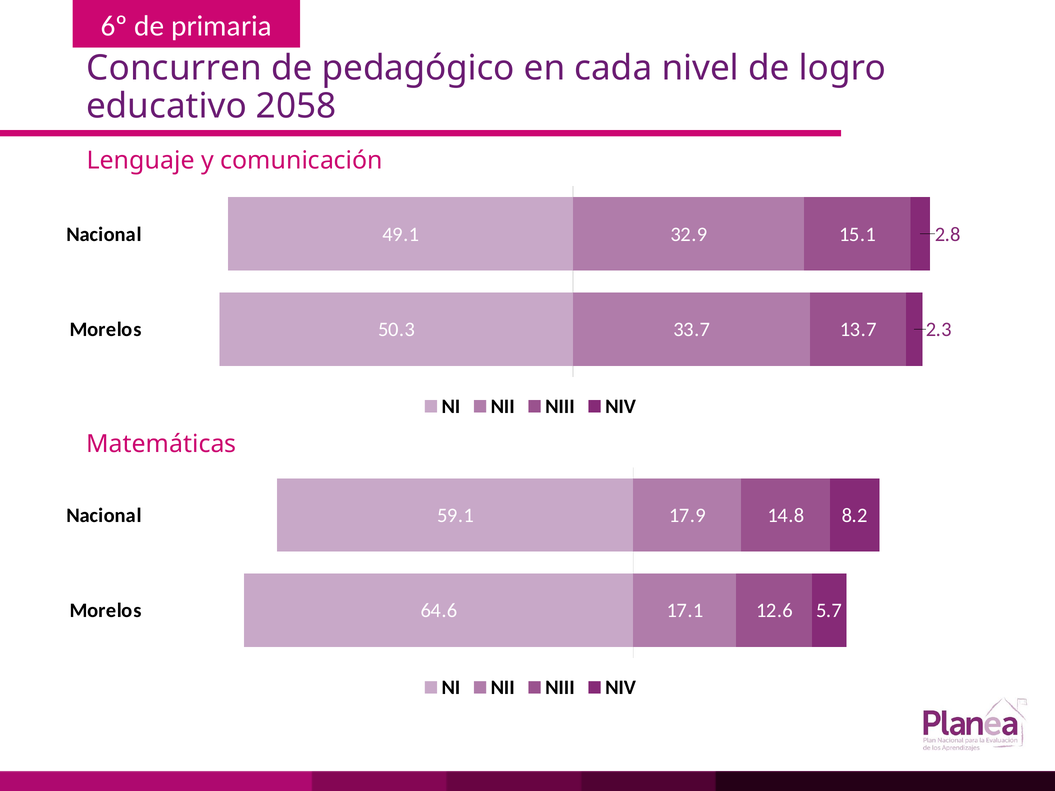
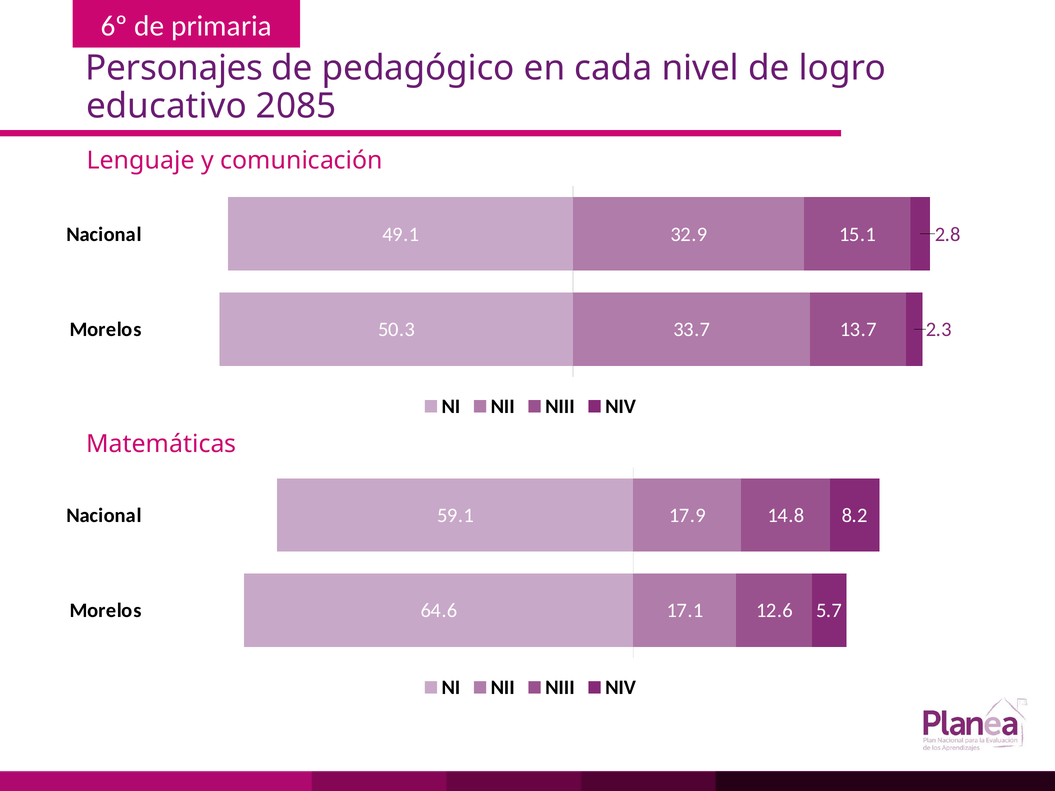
Concurren: Concurren -> Personajes (174, 68)
2058: 2058 -> 2085 (296, 106)
